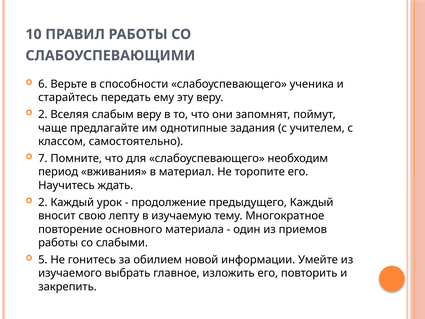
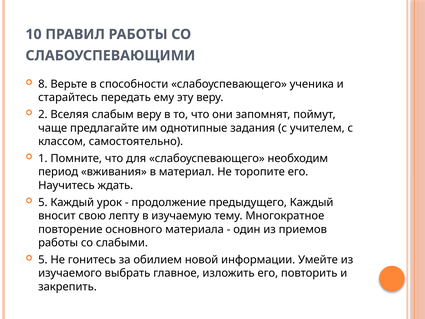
6: 6 -> 8 (43, 84)
7: 7 -> 1 (43, 158)
2: 2 -> 5 (43, 202)
